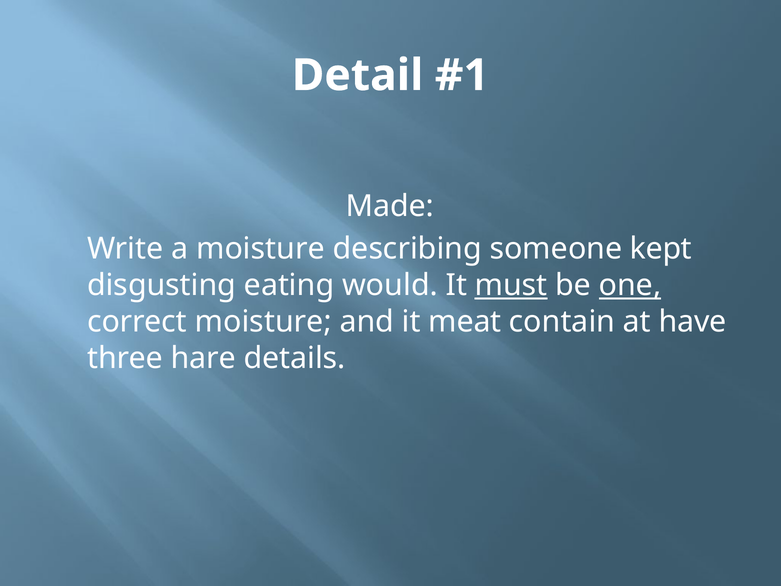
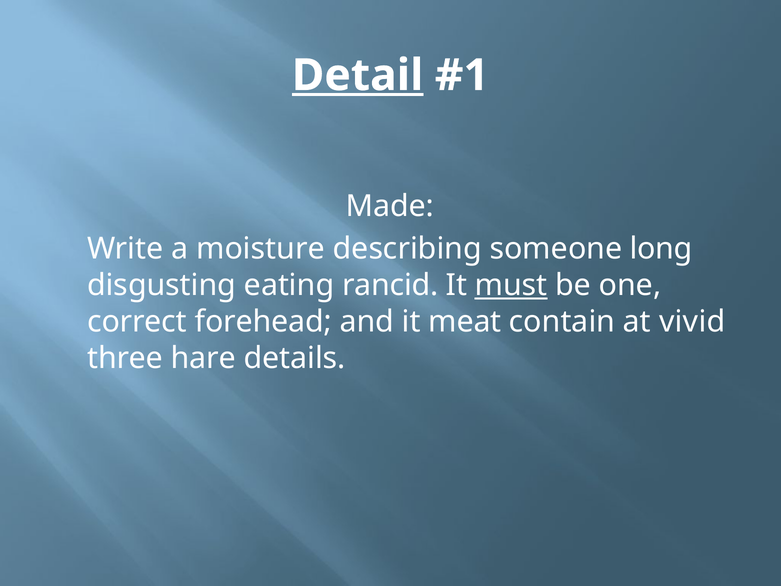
Detail underline: none -> present (358, 75)
kept: kept -> long (661, 249)
would: would -> rancid (390, 285)
one underline: present -> none (630, 285)
correct moisture: moisture -> forehead (263, 322)
have: have -> vivid (692, 322)
